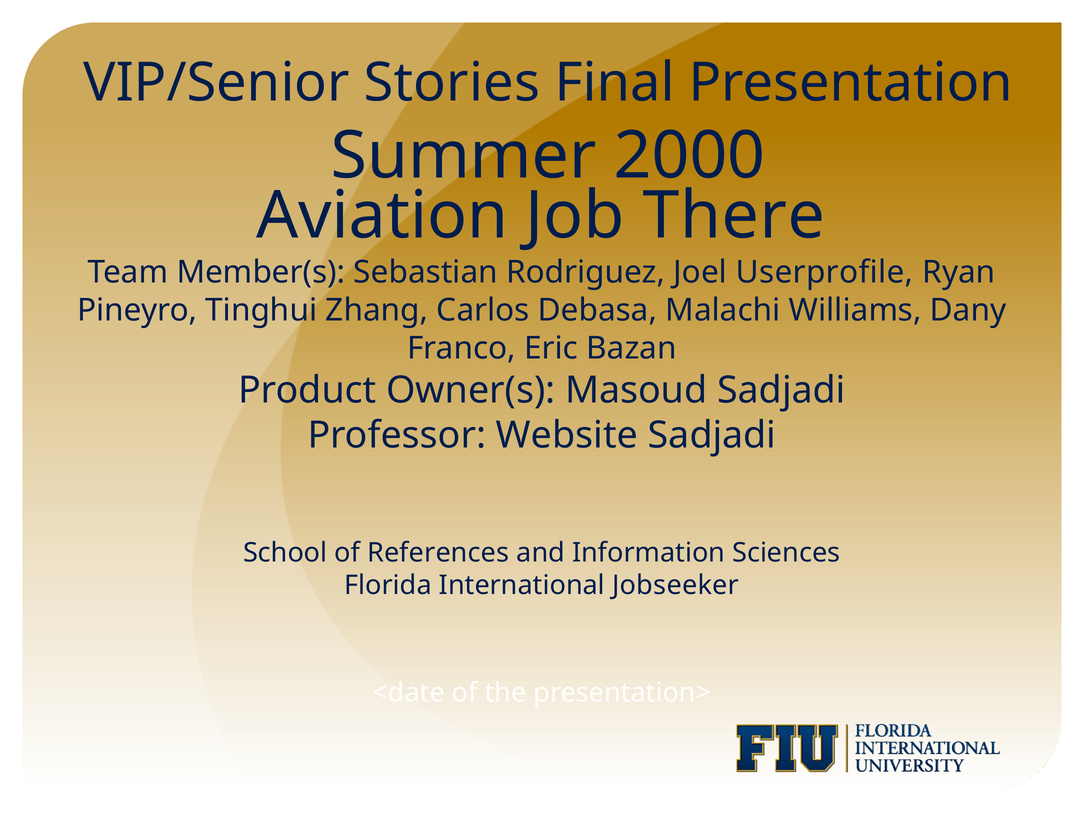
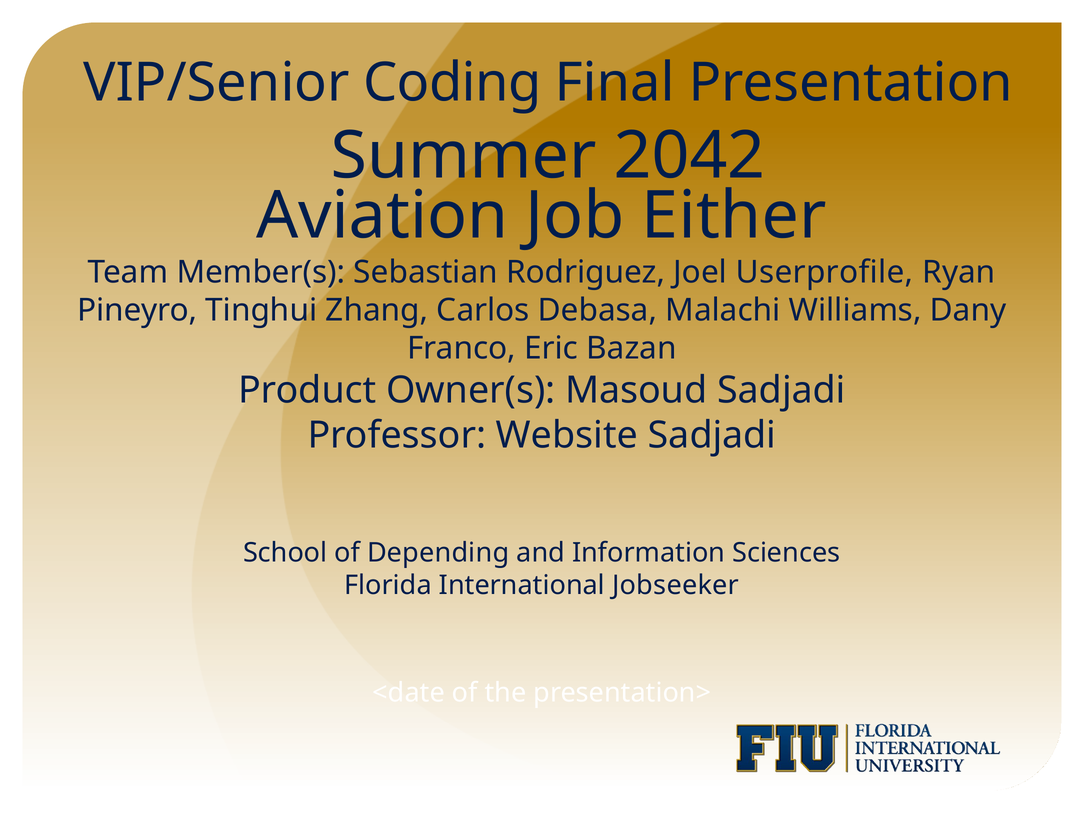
Stories: Stories -> Coding (452, 83)
2000: 2000 -> 2042 (690, 156)
There: There -> Either (734, 216)
References: References -> Depending (438, 553)
